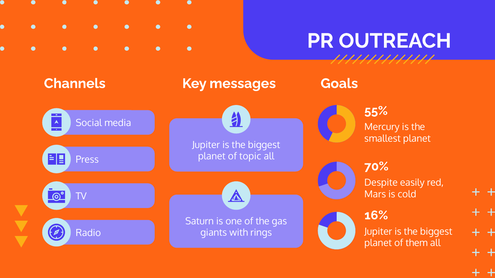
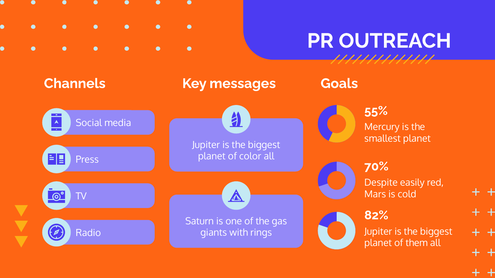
topic: topic -> color (250, 157)
16%: 16% -> 82% (376, 216)
